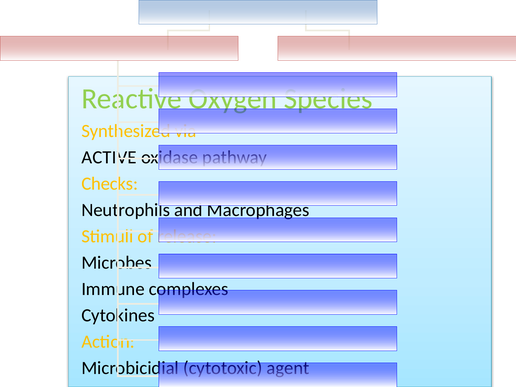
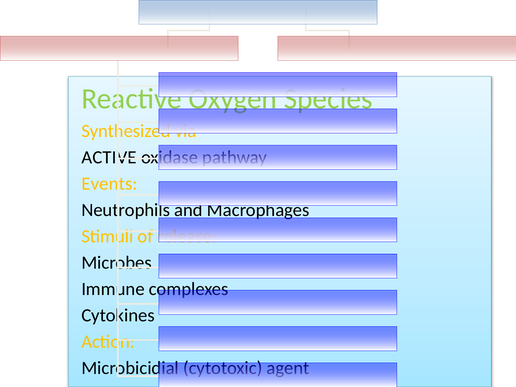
Checks: Checks -> Events (109, 184)
